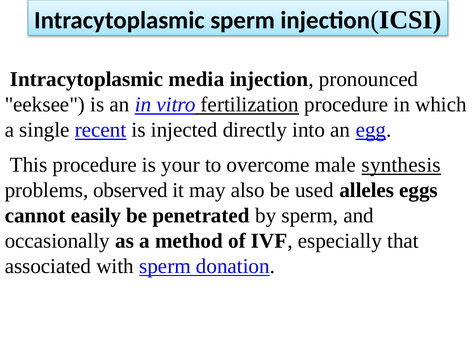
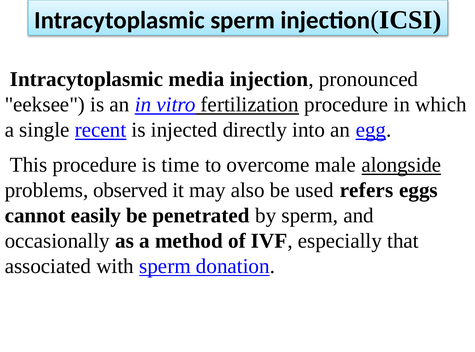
your: your -> time (180, 165)
synthesis: synthesis -> alongside (401, 165)
alleles: alleles -> refers (367, 190)
